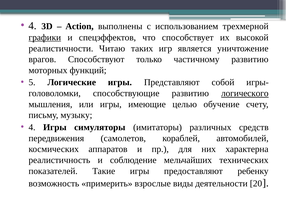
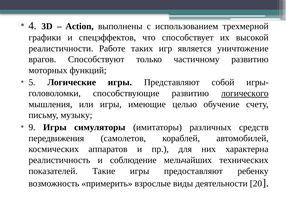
графики underline: present -> none (45, 38)
Читаю: Читаю -> Работе (112, 49)
4: 4 -> 9 (32, 128)
